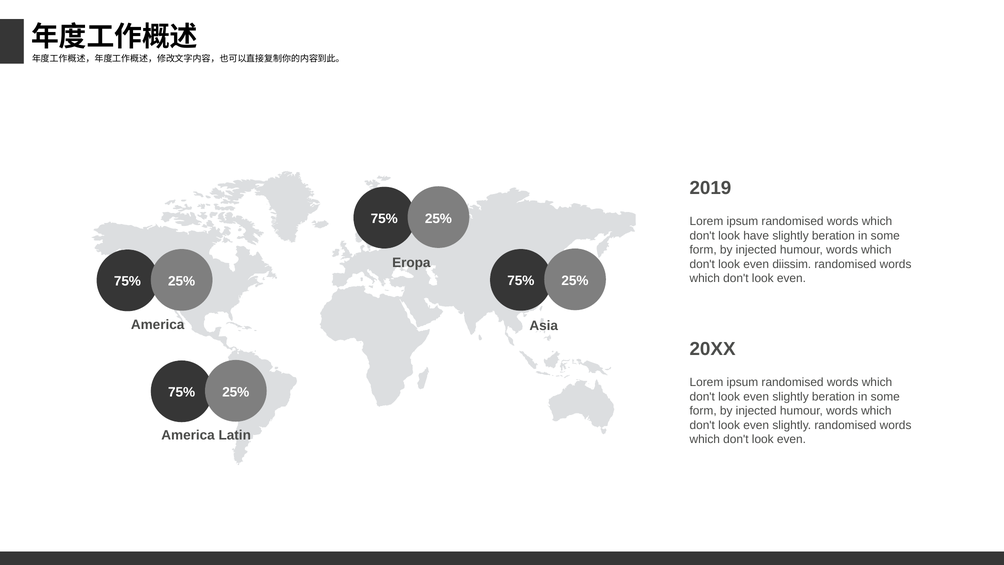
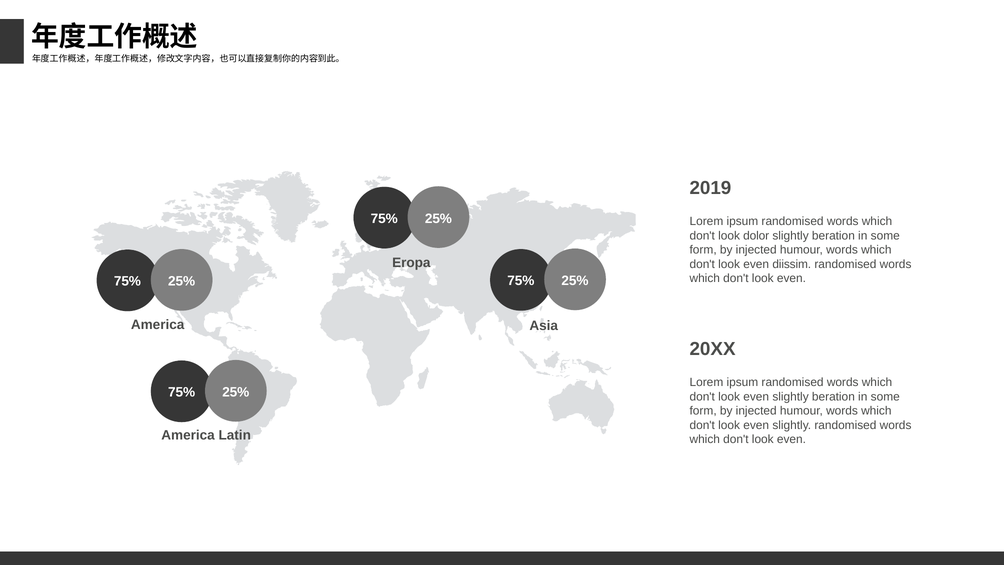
have: have -> dolor (756, 236)
